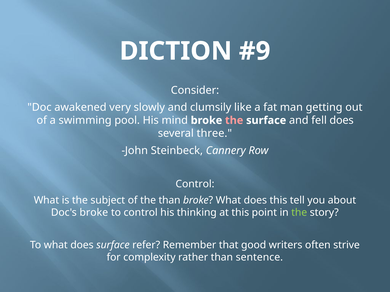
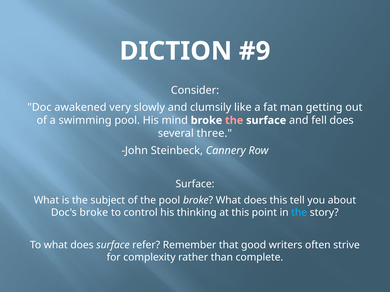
Control: Control -> Surface (195, 184)
the than: than -> pool (169, 201)
the colour: light green -> light blue (299, 213)
sentence: sentence -> complete (259, 258)
